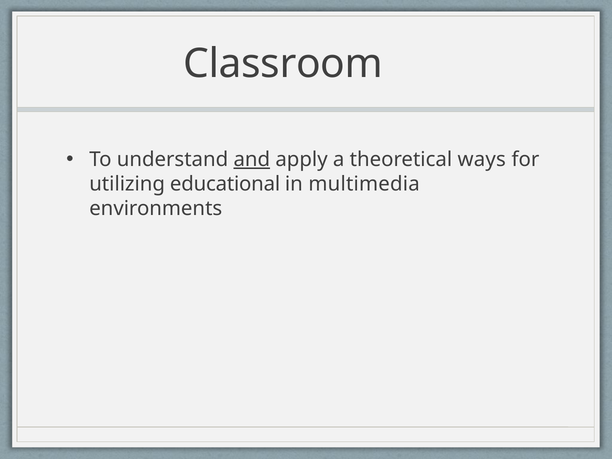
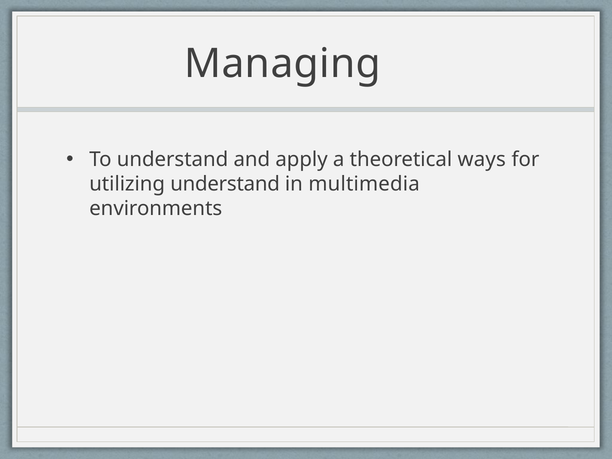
Classroom: Classroom -> Managing (283, 64)
and underline: present -> none (252, 160)
utilizing educational: educational -> understand (225, 184)
